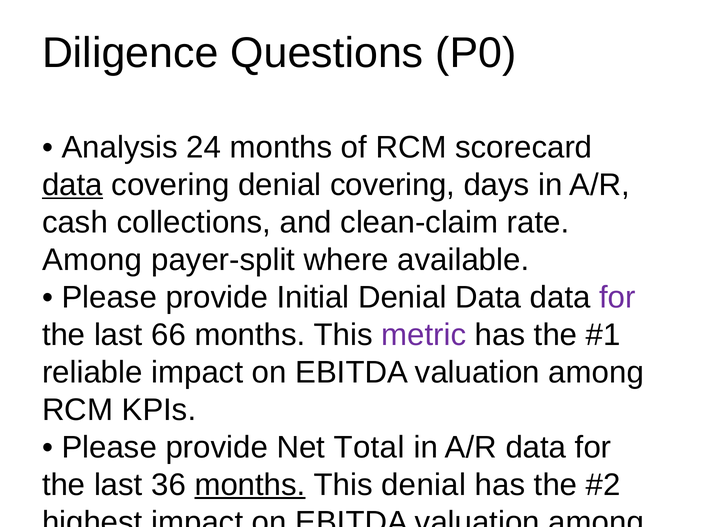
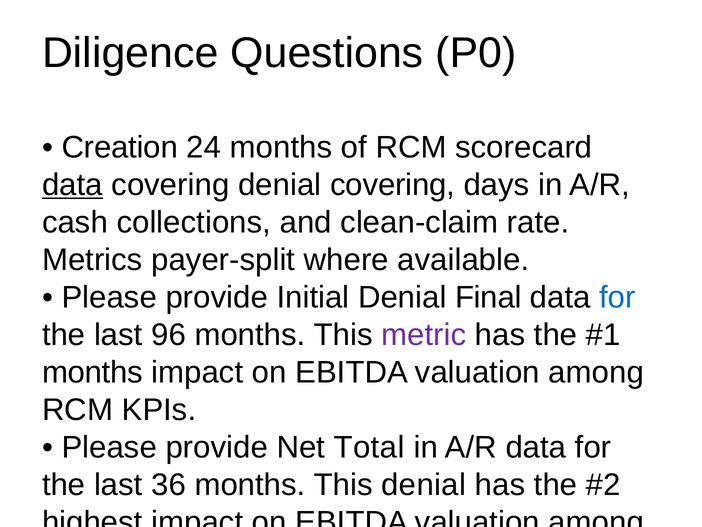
Analysis: Analysis -> Creation (120, 147)
Among: Among -> Metrics (92, 260)
Denial Data: Data -> Final (488, 297)
for colour: purple -> blue (617, 297)
66: 66 -> 96 (169, 334)
reliable: reliable -> months (92, 372)
months underline: present -> none (250, 484)
